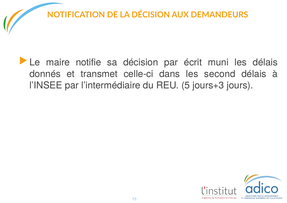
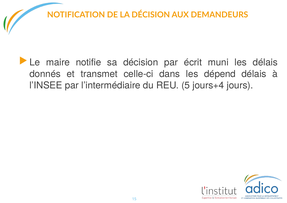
second: second -> dépend (220, 74)
jours+3: jours+3 -> jours+4 (208, 85)
